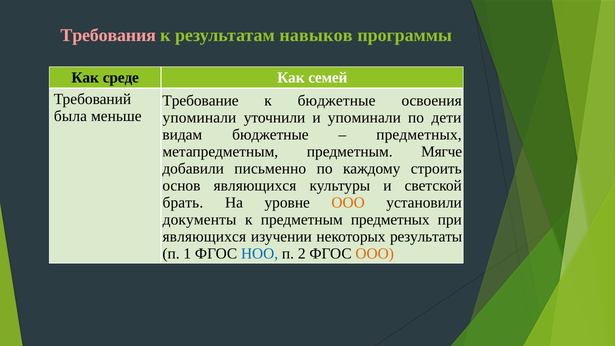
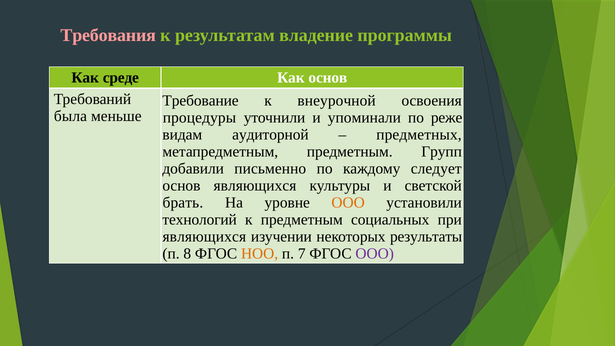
навыков: навыков -> владение (316, 35)
Как семей: семей -> основ (328, 77)
к бюджетные: бюджетные -> внеурочной (337, 101)
упоминали: упоминали -> процедуры (199, 118)
дети: дети -> реже (447, 118)
видам бюджетные: бюджетные -> аудиторной (270, 135)
Мягче: Мягче -> Групп (442, 152)
строить: строить -> следует (436, 169)
документы: документы -> технологий (200, 220)
предметным предметных: предметных -> социальных (390, 220)
1: 1 -> 8 (187, 254)
НОО colour: blue -> orange (260, 254)
2: 2 -> 7 (302, 254)
ООО colour: orange -> purple (375, 254)
